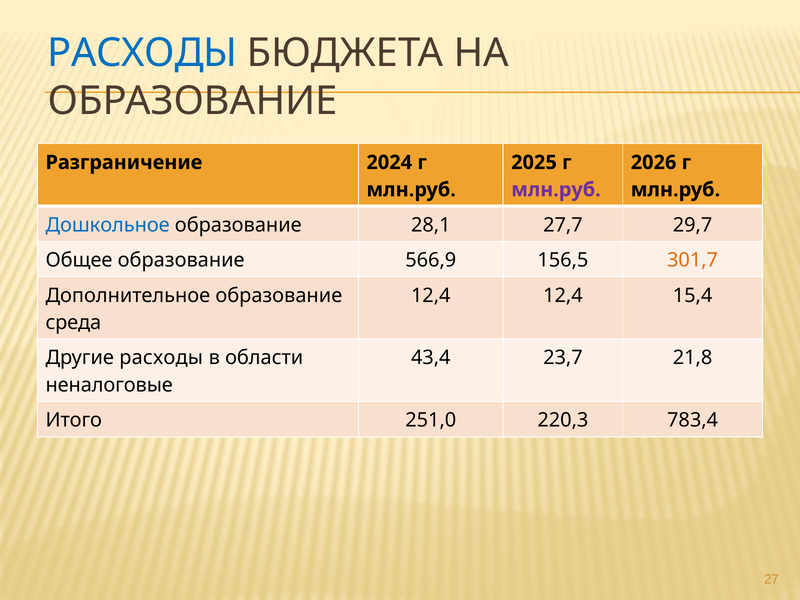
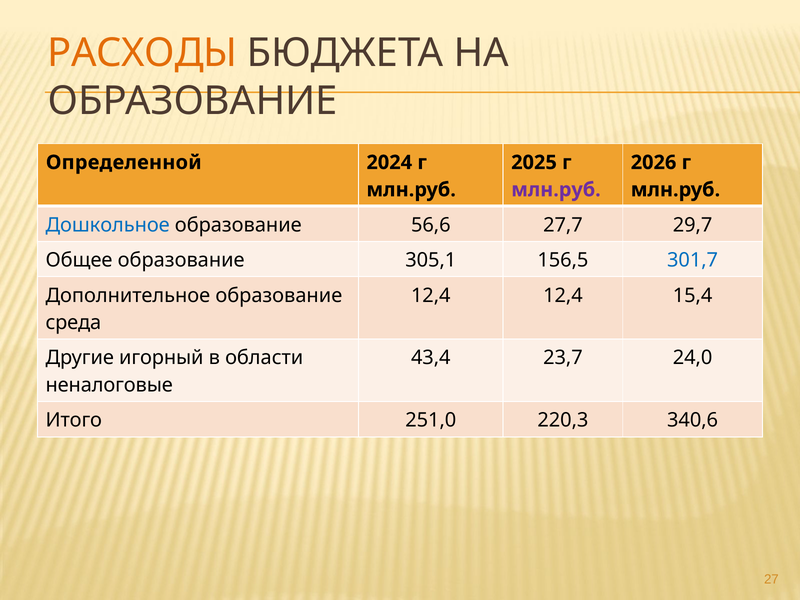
РАСХОДЫ colour: blue -> orange (142, 53)
Разграничение: Разграничение -> Определенной (124, 162)
28,1: 28,1 -> 56,6 (431, 225)
566,9: 566,9 -> 305,1 (431, 260)
301,7 colour: orange -> blue (693, 260)
Другие расходы: расходы -> игорный (161, 358)
21,8: 21,8 -> 24,0 (693, 358)
783,4: 783,4 -> 340,6 (693, 420)
